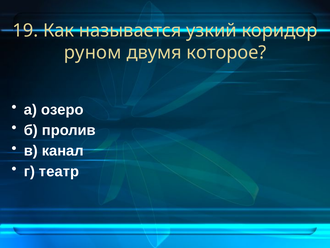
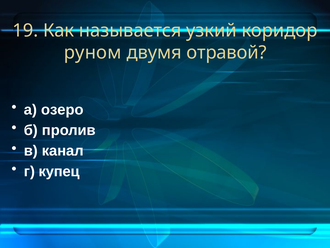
которое: которое -> отравой (226, 52)
театр: театр -> купец (59, 171)
